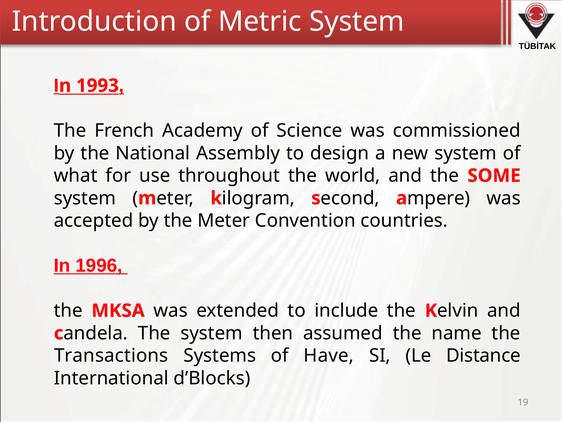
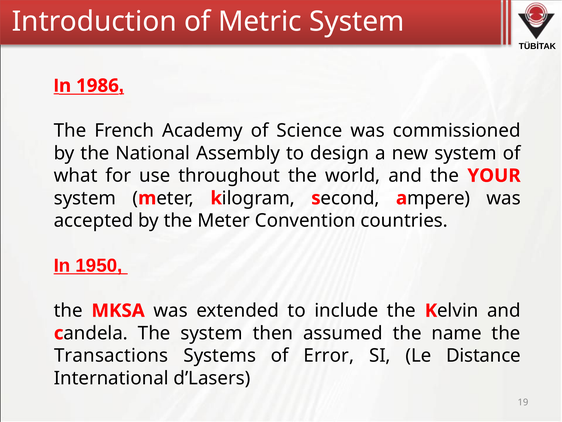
1993: 1993 -> 1986 (97, 86)
SOME: SOME -> YOUR (494, 175)
1996: 1996 -> 1950 (99, 265)
Have: Have -> Error (329, 355)
d’Blocks: d’Blocks -> d’Lasers (212, 378)
